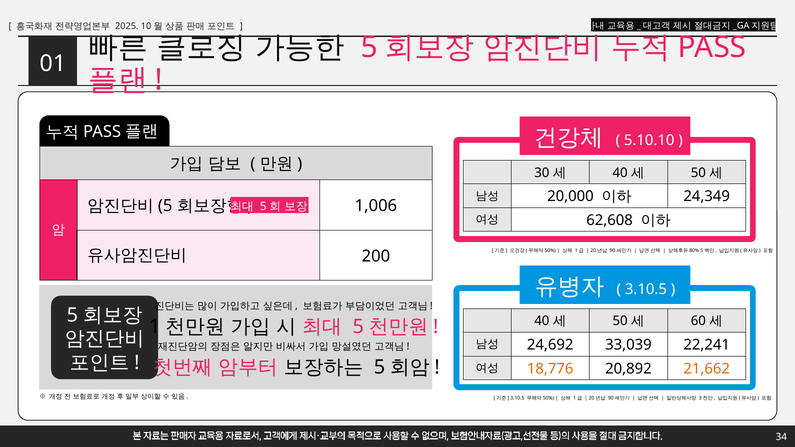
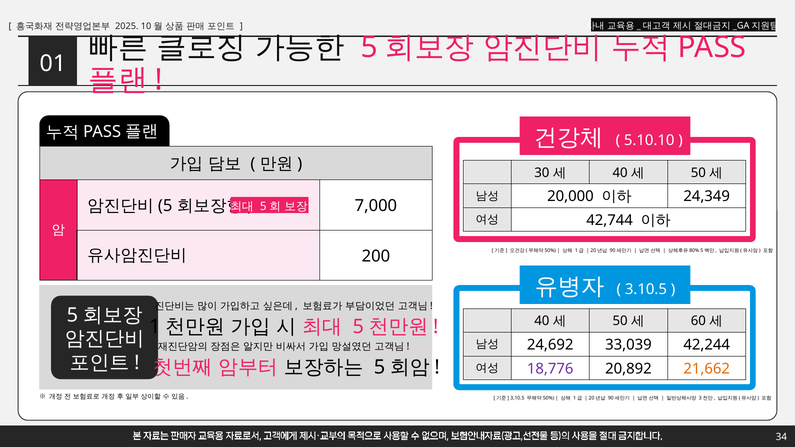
1,006: 1,006 -> 7,000 (376, 206)
62,608: 62,608 -> 42,744 (610, 220)
22,241: 22,241 -> 42,244 (707, 345)
18,776 colour: orange -> purple (550, 369)
